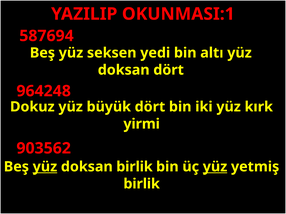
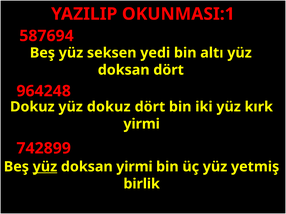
yüz büyük: büyük -> dokuz (109, 107)
903562: 903562 -> 742899 (44, 149)
doksan birlik: birlik -> yirmi (134, 167)
yüz underline: present -> none (215, 167)
